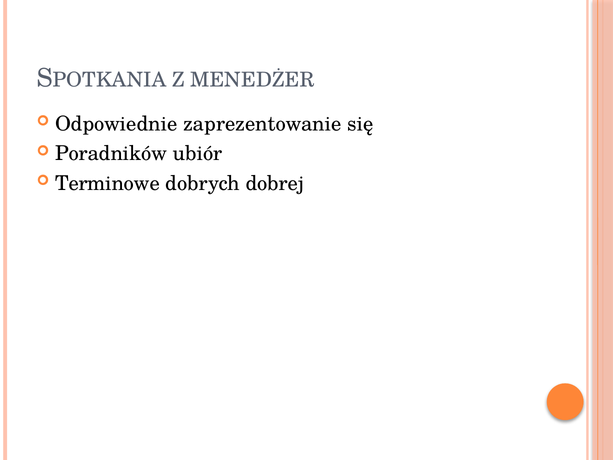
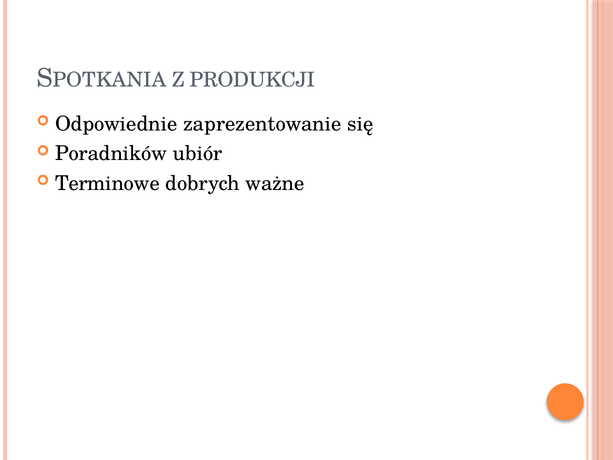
MENEDŻER: MENEDŻER -> PRODUKCJI (253, 80)
dobrej: dobrej -> ważne (275, 183)
